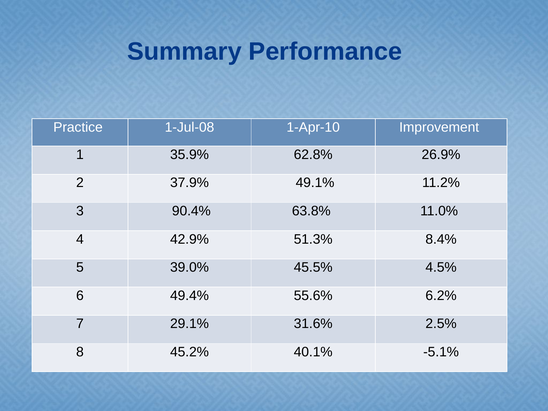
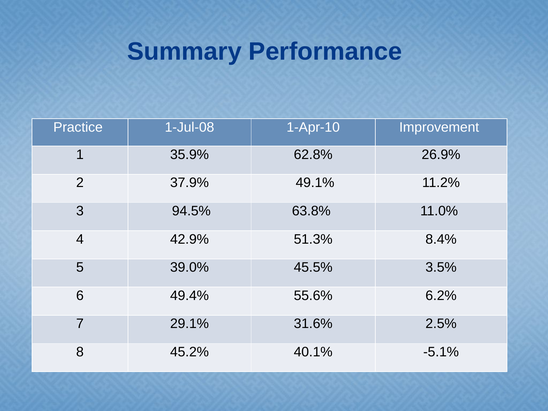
90.4%: 90.4% -> 94.5% (191, 211)
4.5%: 4.5% -> 3.5% (441, 267)
